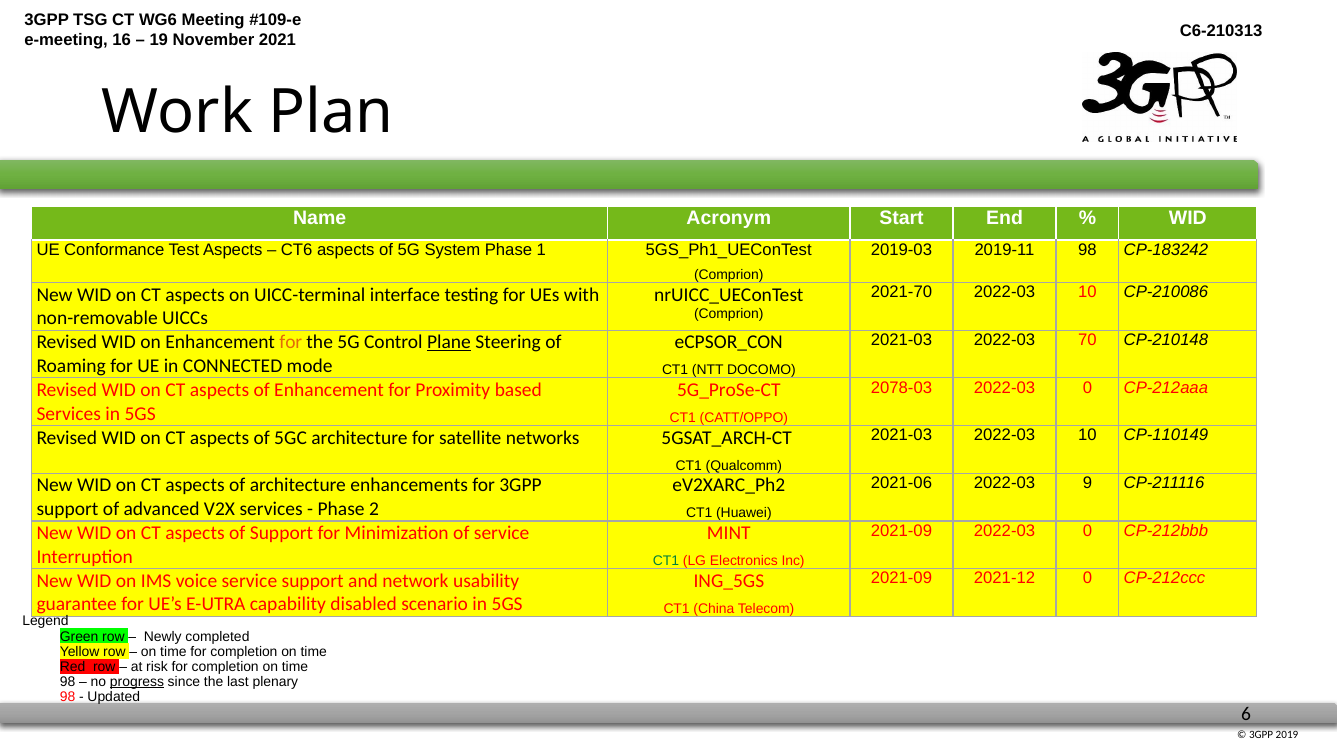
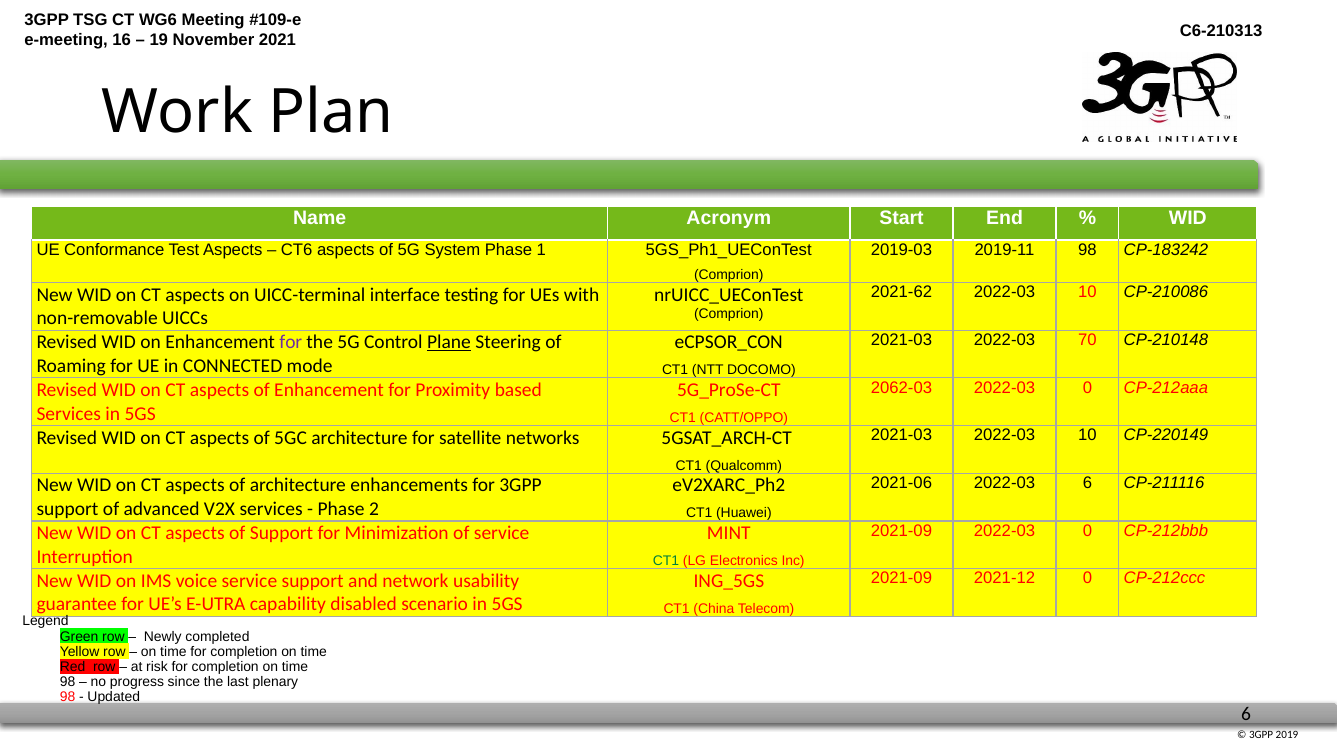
2021-70: 2021-70 -> 2021-62 (901, 292)
for colour: orange -> purple (291, 342)
2078-03: 2078-03 -> 2062-03 (901, 388)
CP-110149: CP-110149 -> CP-220149 (1166, 435)
2022-03 9: 9 -> 6 (1088, 483)
progress underline: present -> none (137, 682)
